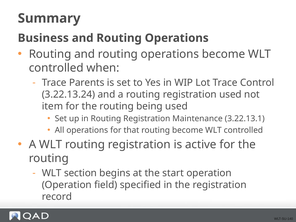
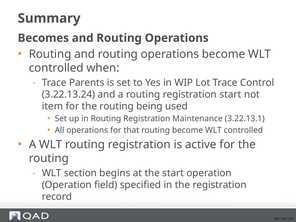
Business: Business -> Becomes (43, 38)
registration used: used -> start (230, 94)
